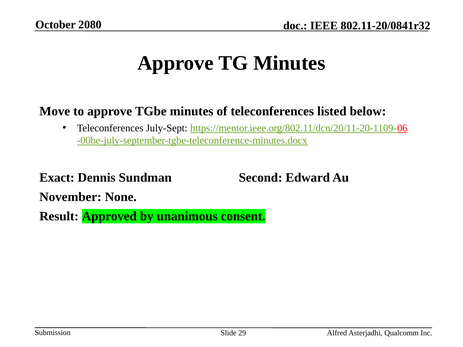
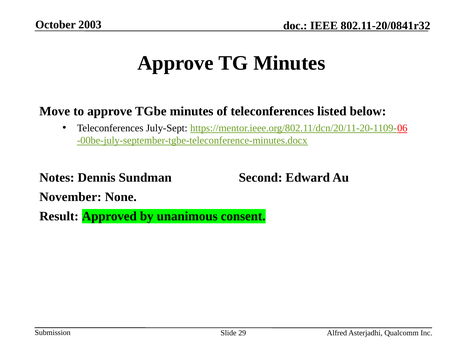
2080: 2080 -> 2003 (90, 25)
Exact: Exact -> Notes (57, 178)
